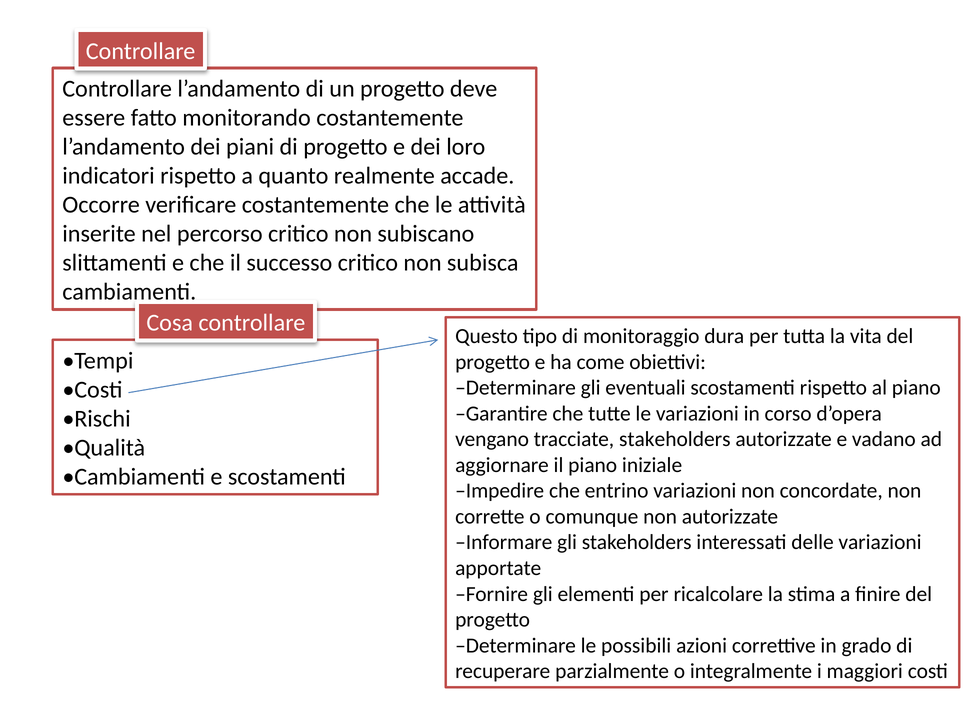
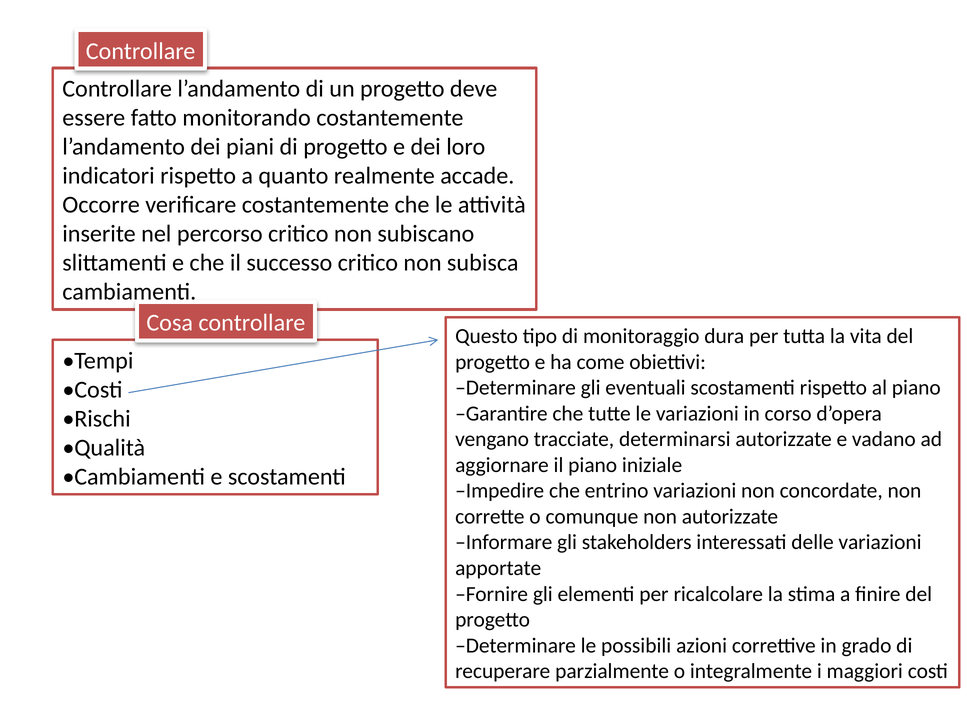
tracciate stakeholders: stakeholders -> determinarsi (675, 439)
